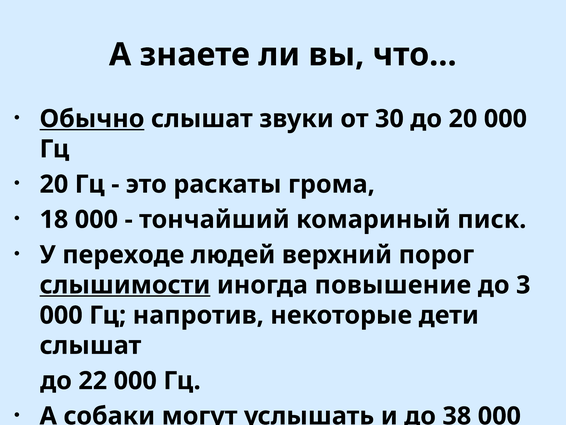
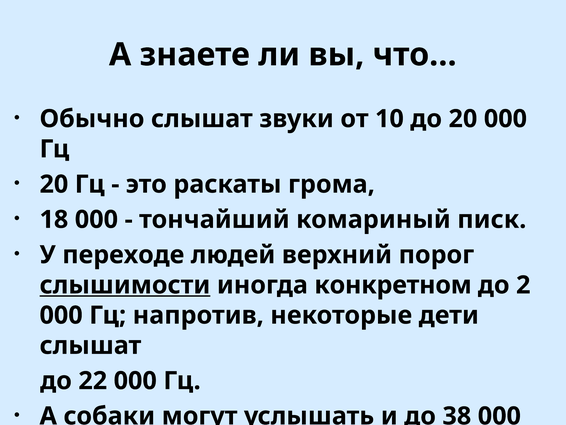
Обычно underline: present -> none (92, 119)
30: 30 -> 10 (389, 119)
повышение: повышение -> конкретном (393, 285)
3: 3 -> 2 (523, 285)
